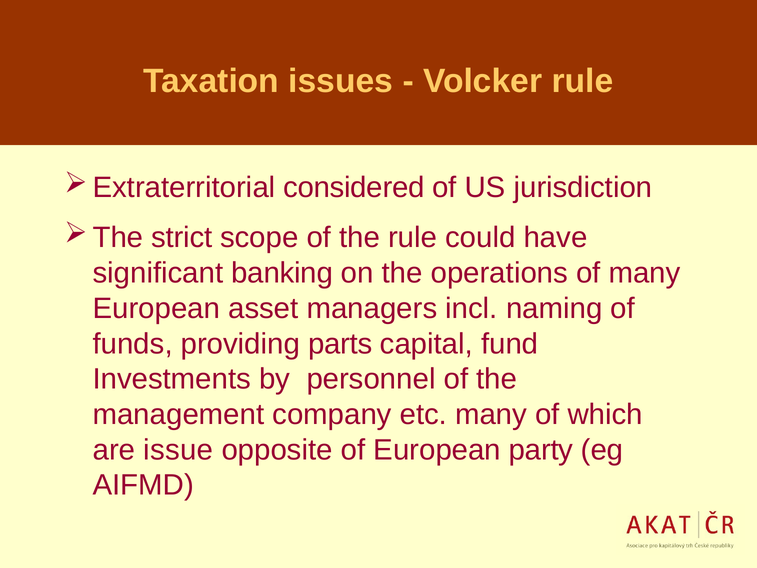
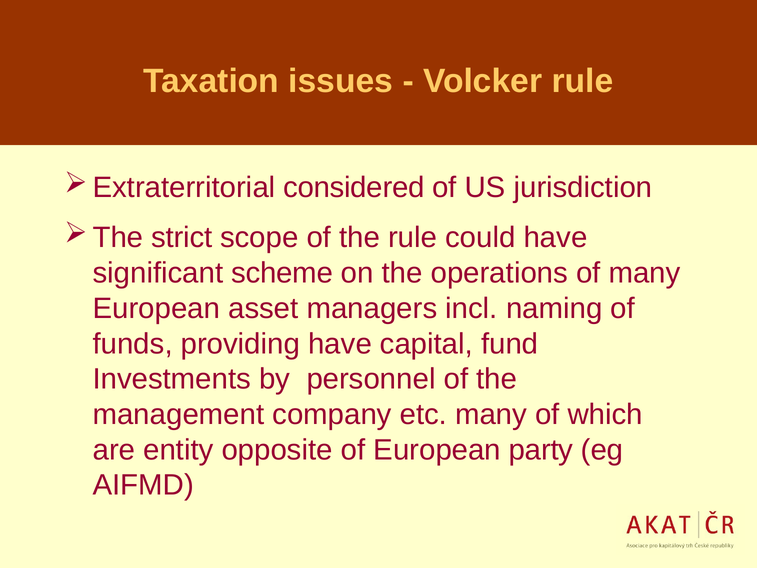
banking: banking -> scheme (282, 273)
providing parts: parts -> have (340, 344)
issue: issue -> entity (178, 450)
